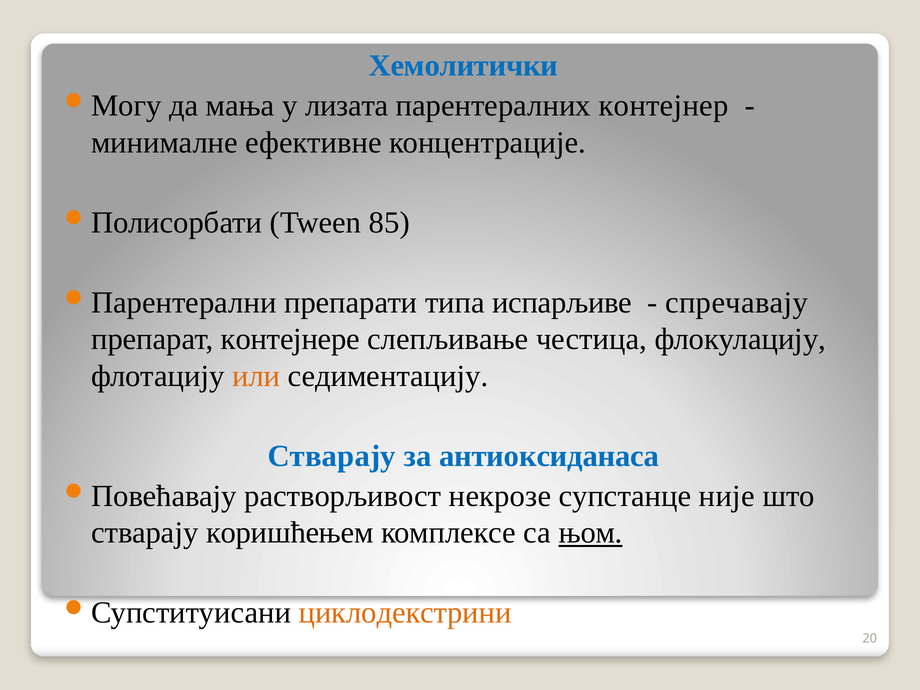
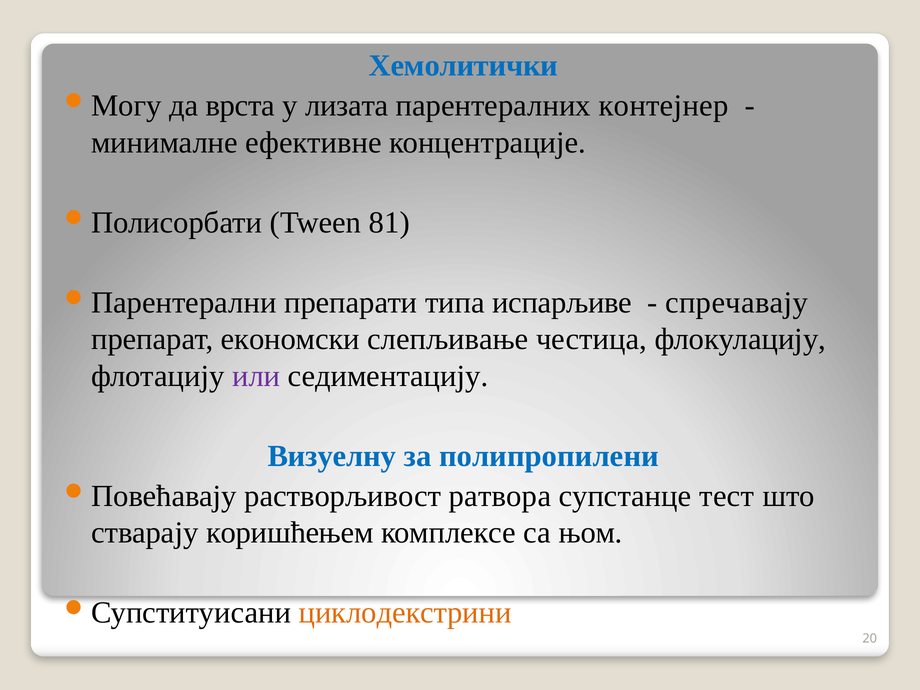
мања: мања -> врста (240, 106)
85: 85 -> 81 (389, 222)
контејнере: контејнере -> економски (290, 339)
или colour: orange -> purple (256, 376)
Стварају: Стварају -> Визуелну (332, 456)
антиоксиданаса: антиоксиданаса -> полипропилени (549, 456)
некрозе: некрозе -> ратвора (500, 496)
није: није -> тест (727, 496)
њом underline: present -> none (591, 533)
